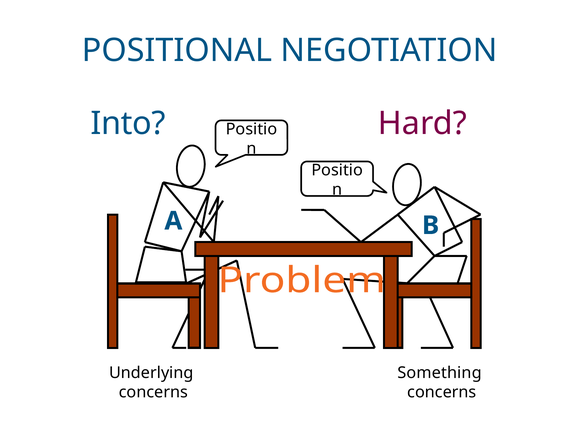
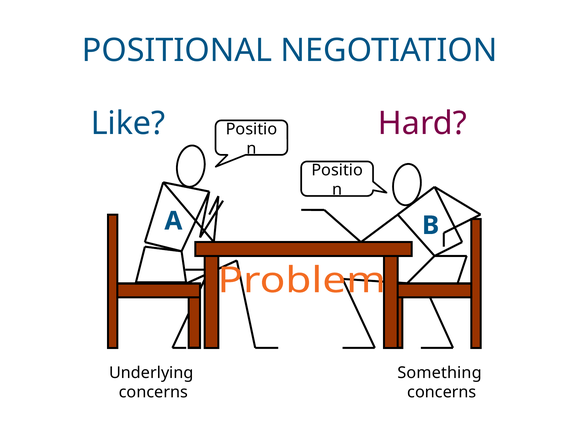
Into: Into -> Like (128, 123)
